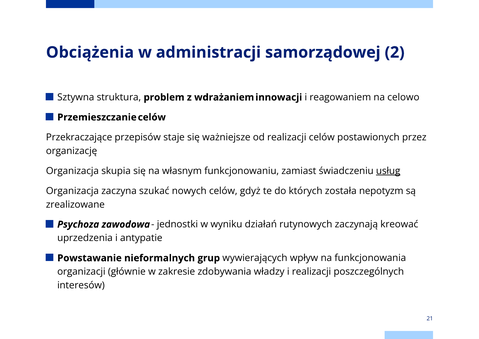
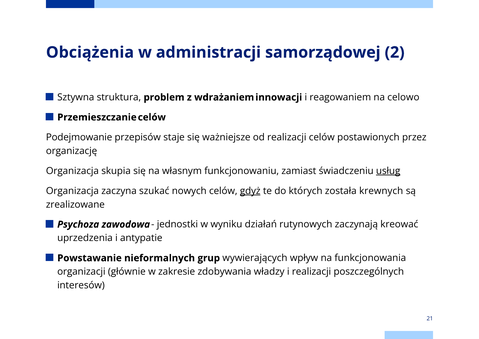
Przekraczające: Przekraczające -> Podejmowanie (79, 137)
gdyż underline: none -> present (250, 191)
nepotyzm: nepotyzm -> krewnych (381, 191)
